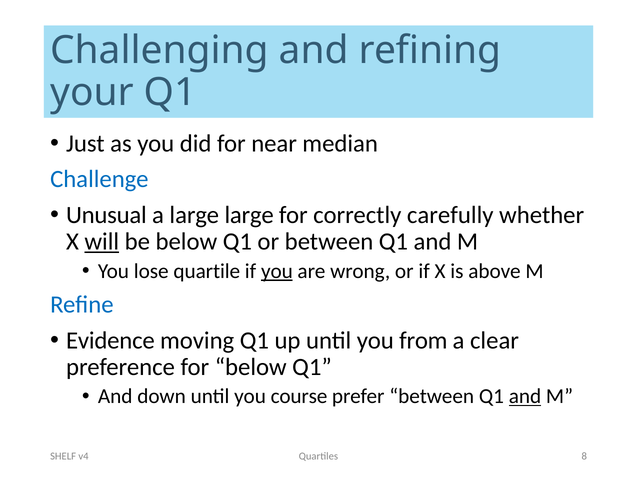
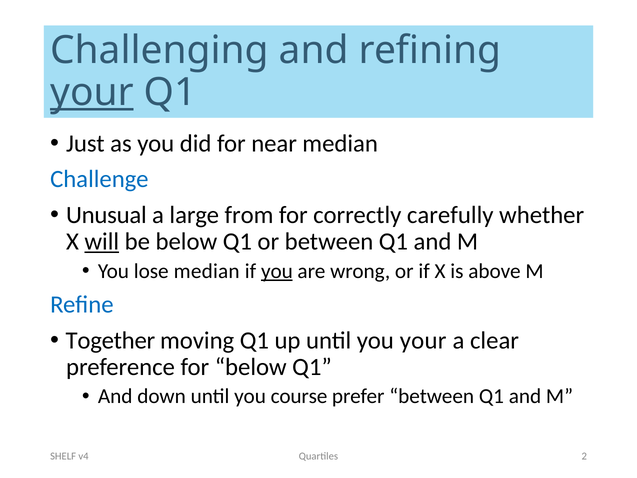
your underline: none -> present (92, 92)
large large: large -> from (249, 215)
lose quartile: quartile -> median (207, 271)
Evidence: Evidence -> Together (110, 340)
you from: from -> your (423, 340)
and underline: present -> none (525, 396)
8: 8 -> 2 (584, 456)
